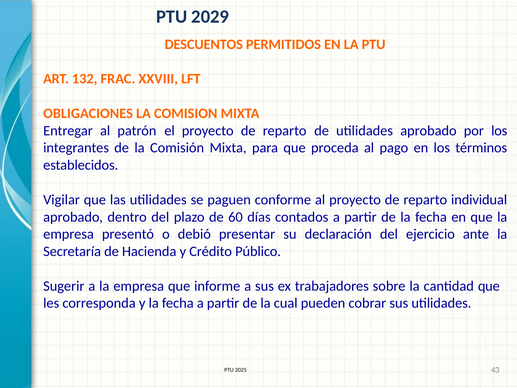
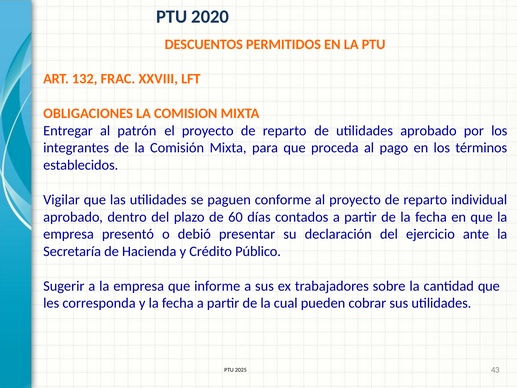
2029: 2029 -> 2020 (210, 17)
